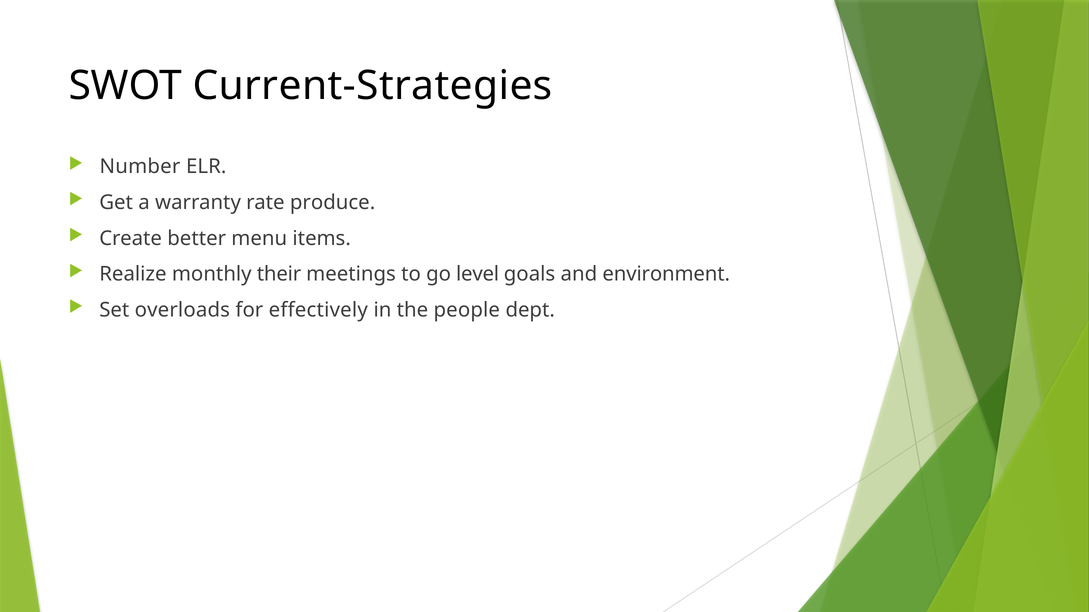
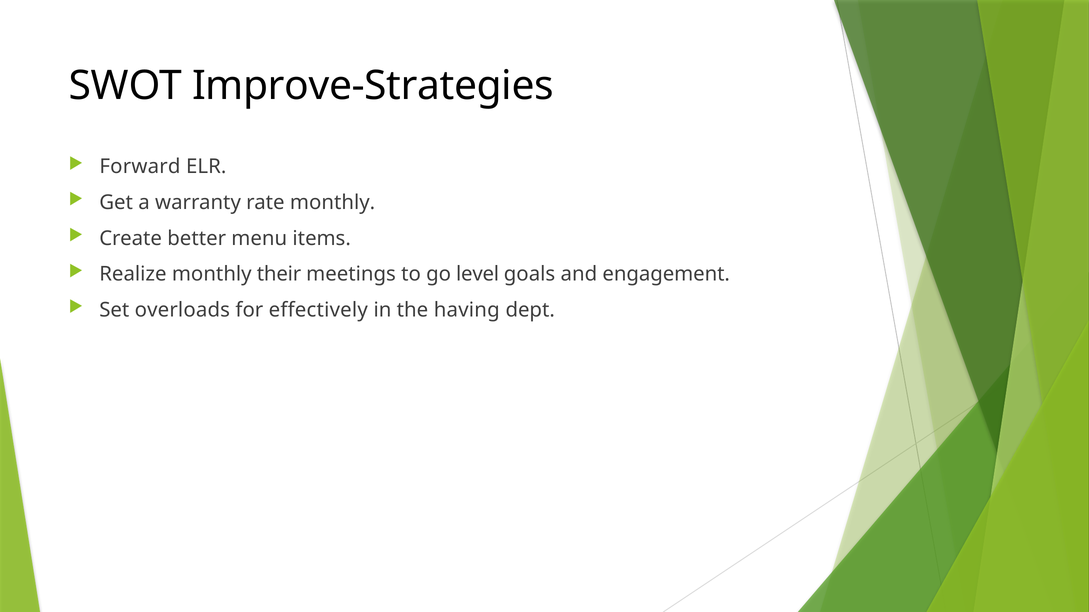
Current-Strategies: Current-Strategies -> Improve-Strategies (373, 86)
Number: Number -> Forward (140, 167)
rate produce: produce -> monthly (333, 203)
environment: environment -> engagement (666, 274)
people: people -> having (467, 310)
